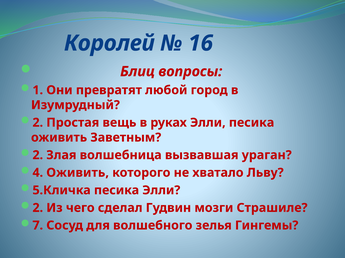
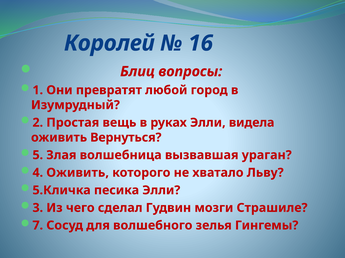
Элли песика: песика -> видела (252, 123)
Заветным: Заветным -> Вернуться (126, 138)
2: 2 -> 5 (38, 155)
2: 2 -> 3 (38, 208)
